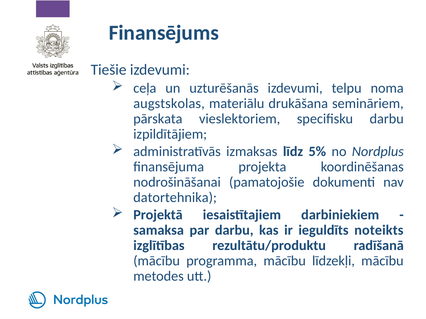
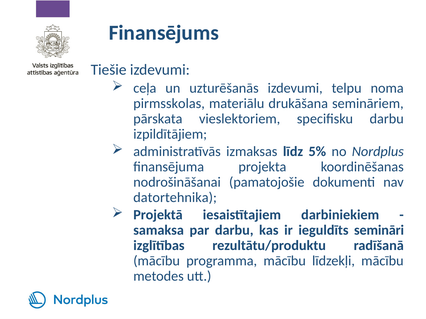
augstskolas: augstskolas -> pirmsskolas (169, 104)
noteikts: noteikts -> semināri (379, 231)
